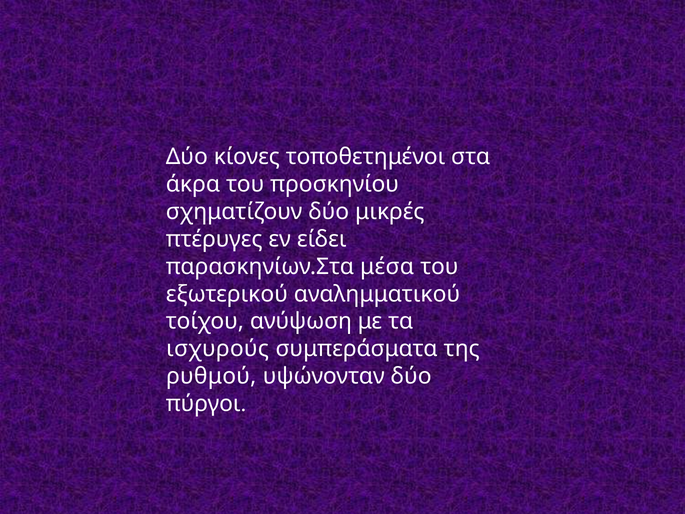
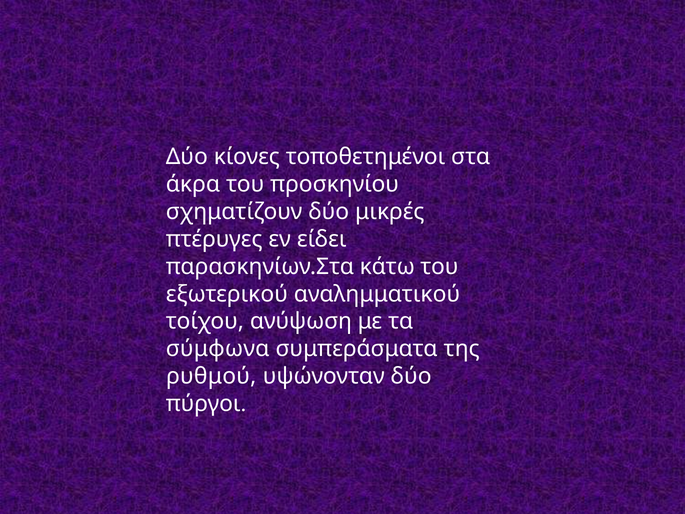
μέσα: μέσα -> κάτω (387, 266)
ισχυρούς: ισχυρούς -> σύμφωνα (218, 349)
